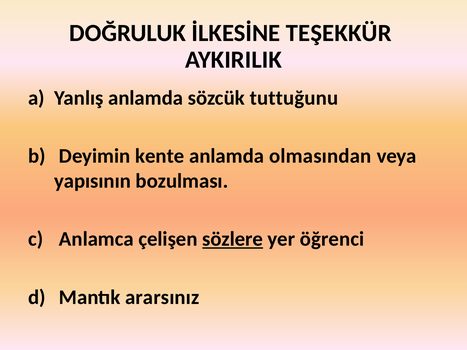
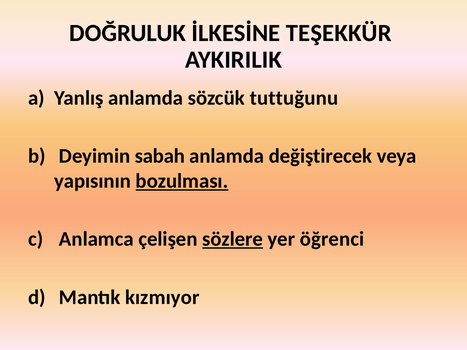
kente: kente -> sabah (160, 156)
olmasından: olmasından -> değiştirecek (320, 156)
bozulması underline: none -> present (182, 181)
ararsınız: ararsınız -> kızmıyor (162, 297)
